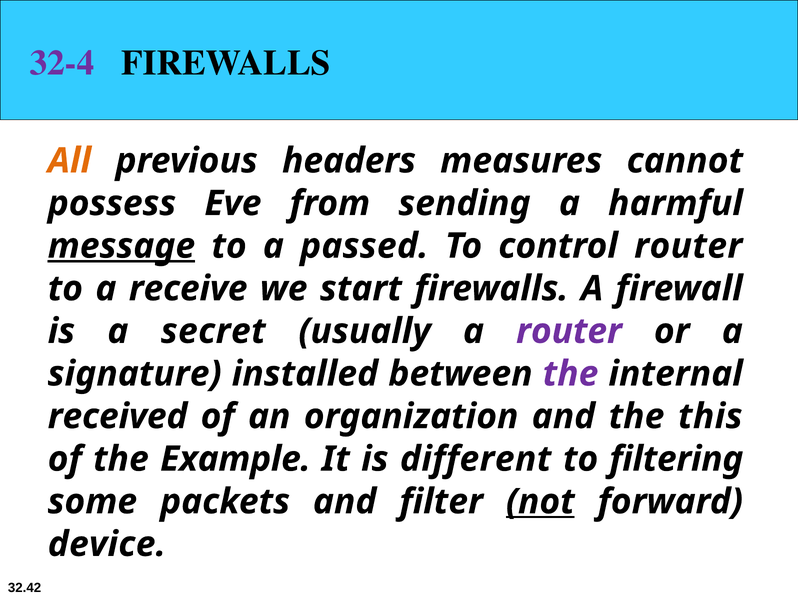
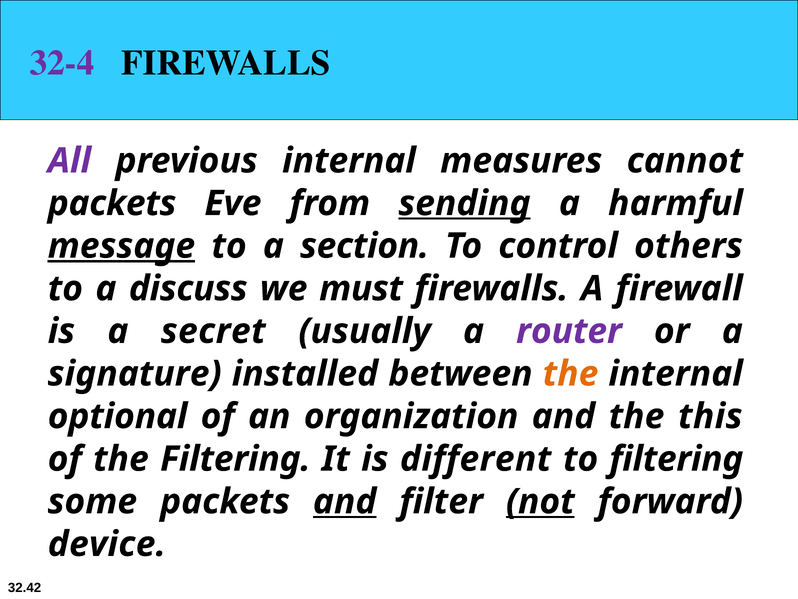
All colour: orange -> purple (69, 161)
previous headers: headers -> internal (349, 161)
possess: possess -> packets (112, 203)
sending underline: none -> present (465, 203)
passed: passed -> section (365, 246)
control router: router -> others (688, 246)
receive: receive -> discuss (188, 288)
start: start -> must (361, 288)
the colour: purple -> orange (571, 374)
received: received -> optional (118, 416)
the Example: Example -> Filtering (235, 459)
and underline: none -> present (345, 501)
